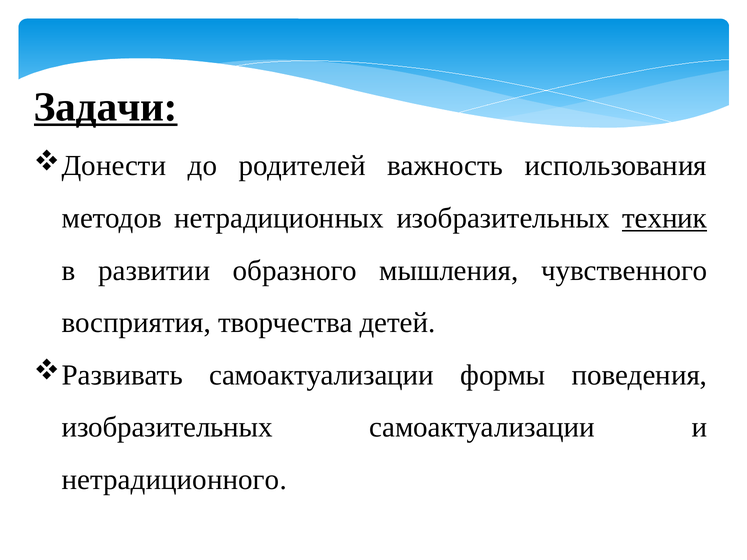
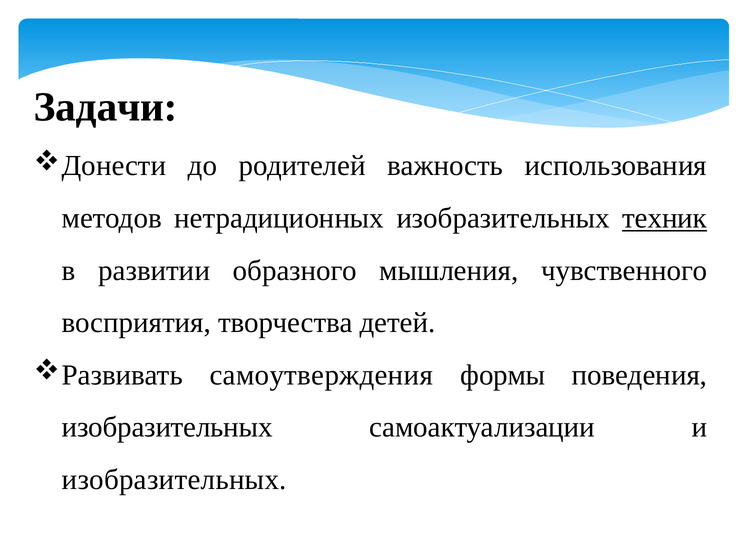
Задачи underline: present -> none (106, 107)
самоактуализации: самоактуализации -> самоутверждения (321, 375)
нетрадиционного: нетрадиционного -> изобразительных (174, 480)
